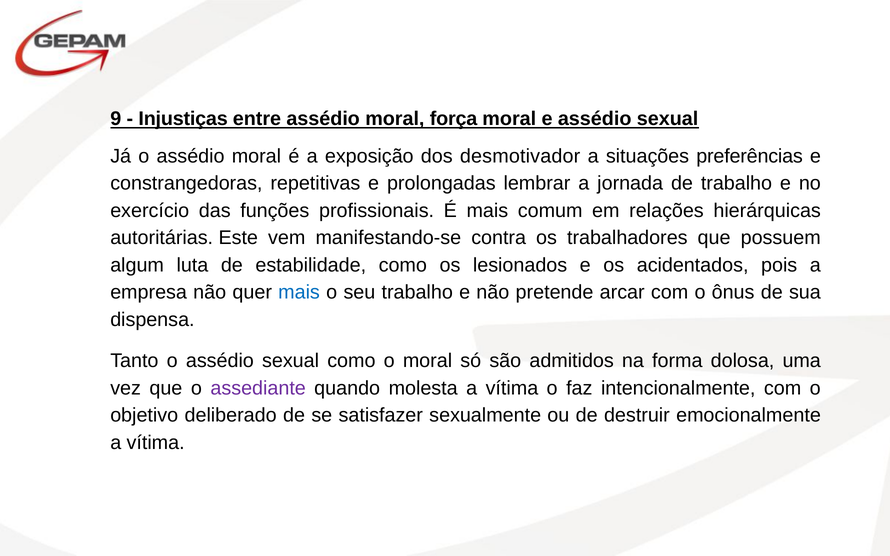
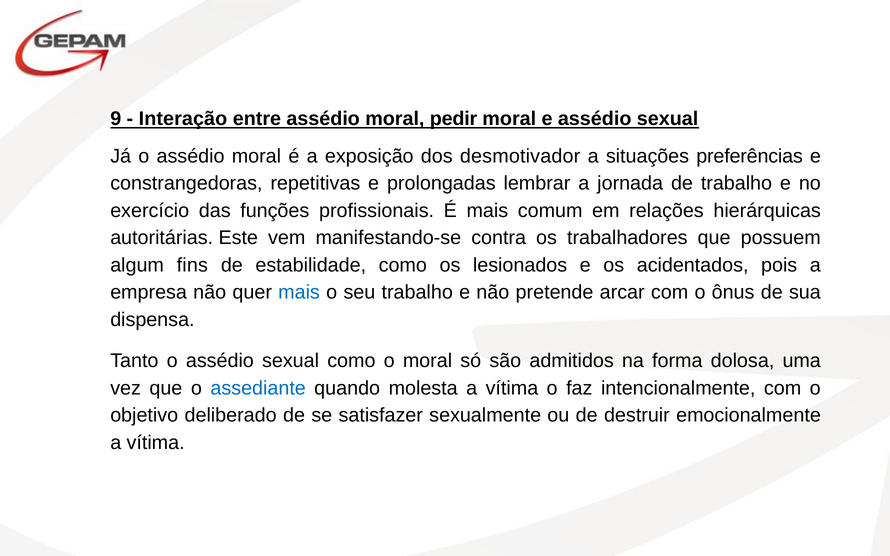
Injustiças: Injustiças -> Interação (183, 119)
força: força -> pedir (454, 119)
luta: luta -> fins (192, 265)
assediante colour: purple -> blue (258, 388)
